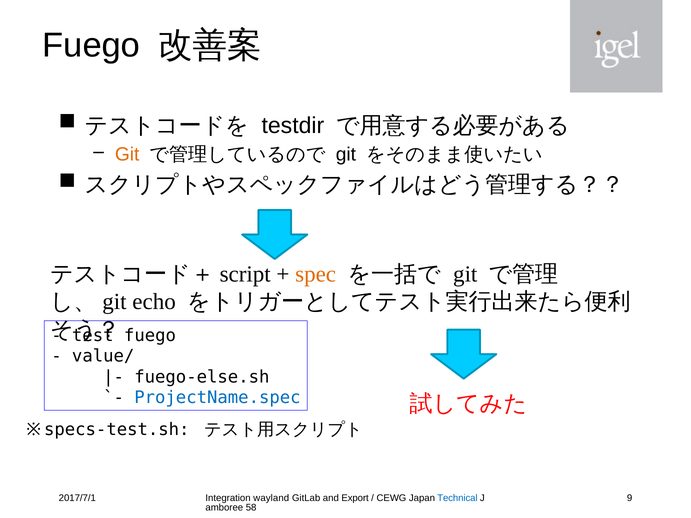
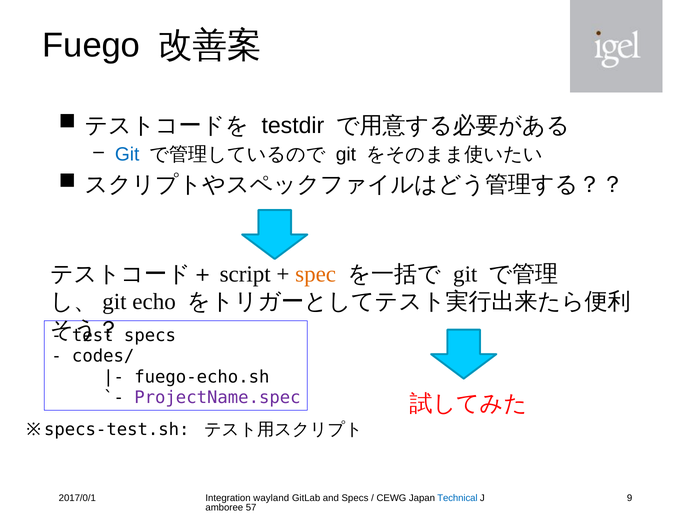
Git colour: orange -> blue (127, 155)
fuego: fuego -> specs (150, 336)
value/: value/ -> codes/ (103, 356)
fuego-else.sh: fuego-else.sh -> fuego-echo.sh (202, 377)
ProjectName.spec colour: blue -> purple (217, 398)
2017/7/1: 2017/7/1 -> 2017/0/1 (77, 498)
and Export: Export -> Specs (355, 498)
58: 58 -> 57 (251, 508)
